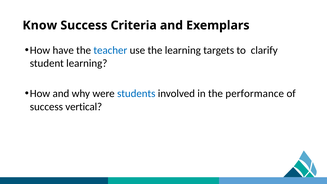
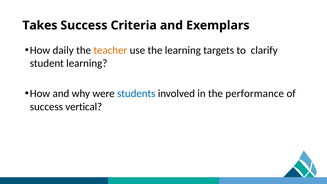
Know: Know -> Takes (40, 25)
have: have -> daily (63, 50)
teacher colour: blue -> orange (110, 50)
